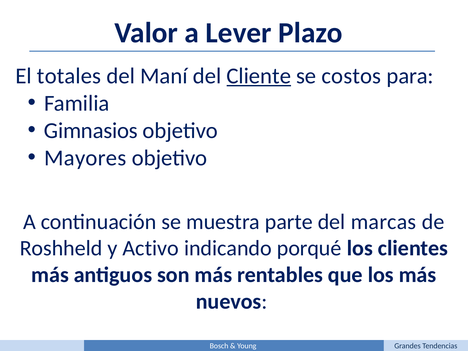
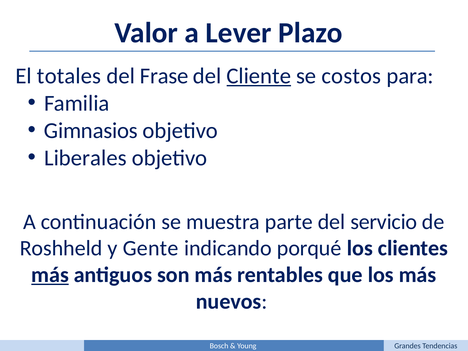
Maní: Maní -> Frase (164, 76)
Mayores: Mayores -> Liberales (85, 158)
marcas: marcas -> servicio (384, 222)
Activo: Activo -> Gente (151, 248)
más underline: none -> present (50, 275)
